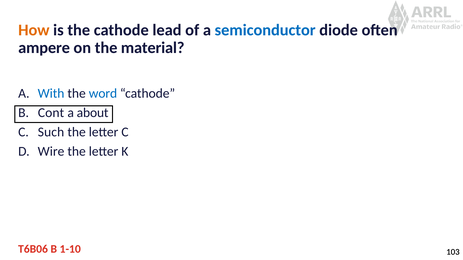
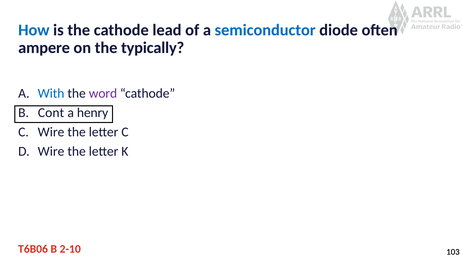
How colour: orange -> blue (34, 30)
material: material -> typically (153, 48)
word colour: blue -> purple (103, 94)
about: about -> henry (93, 113)
C Such: Such -> Wire (51, 132)
1-10: 1-10 -> 2-10 (70, 249)
